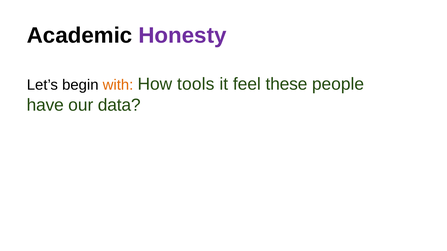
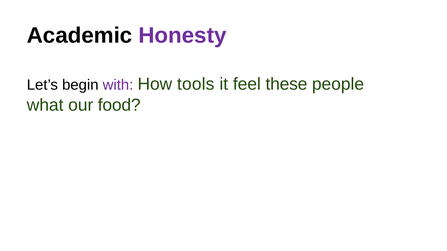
with colour: orange -> purple (118, 85)
have: have -> what (45, 105)
data: data -> food (119, 105)
